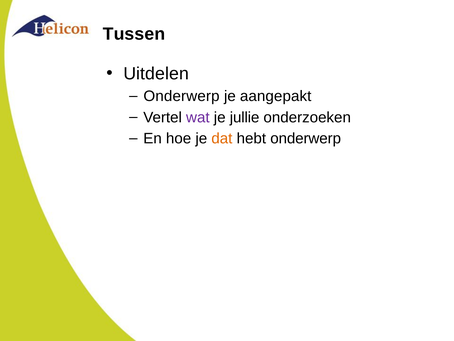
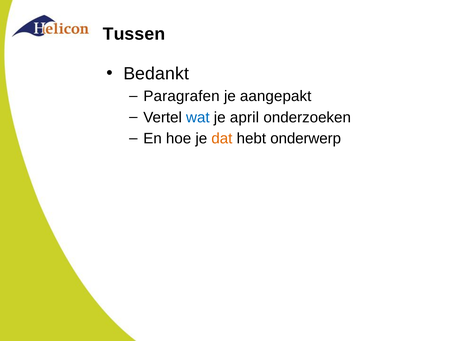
Uitdelen: Uitdelen -> Bedankt (156, 74)
Onderwerp: Onderwerp -> Paragrafen (181, 96)
wat colour: purple -> blue (198, 117)
jullie: jullie -> april (244, 117)
